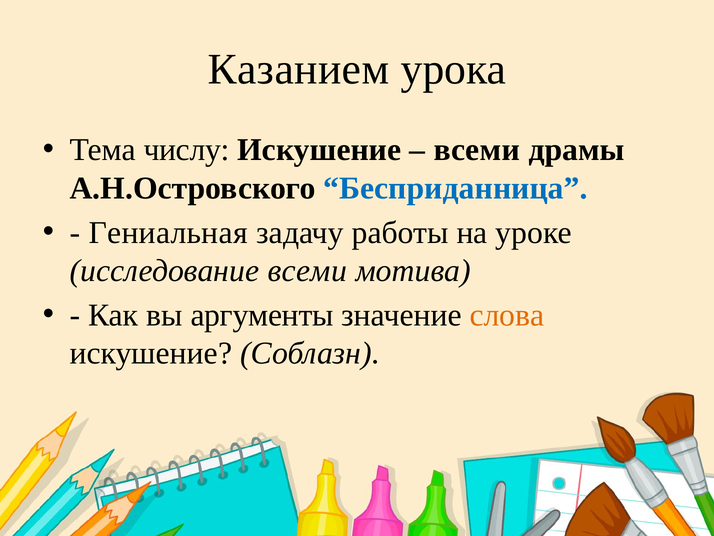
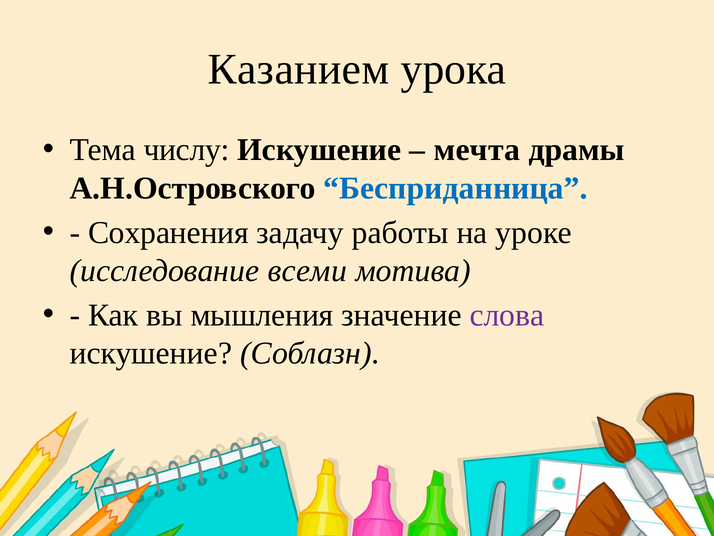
всеми: всеми -> мечта (477, 150)
Гениальная: Гениальная -> Сохранения (168, 232)
аргументы: аргументы -> мышления (262, 315)
слова colour: orange -> purple (507, 315)
